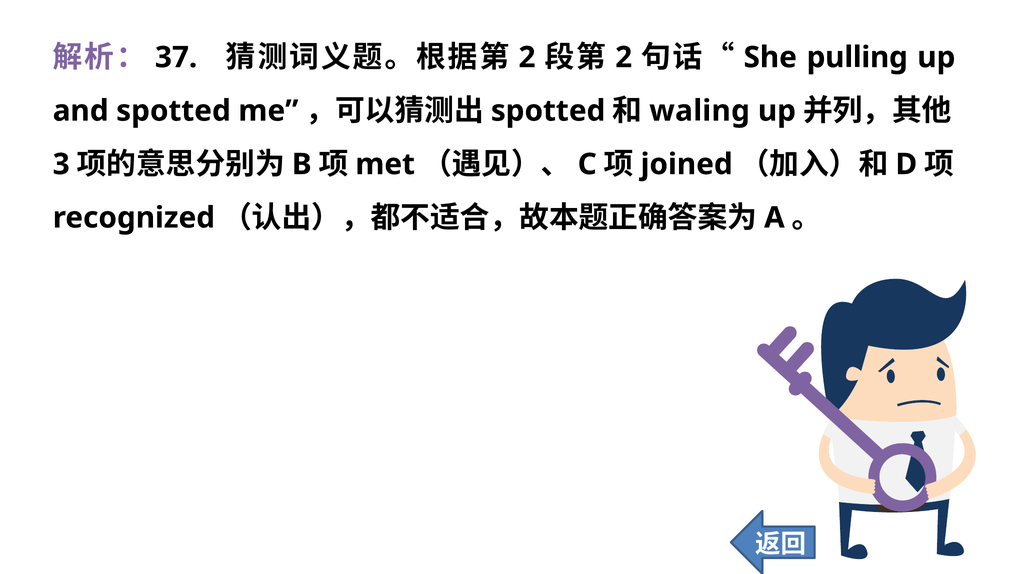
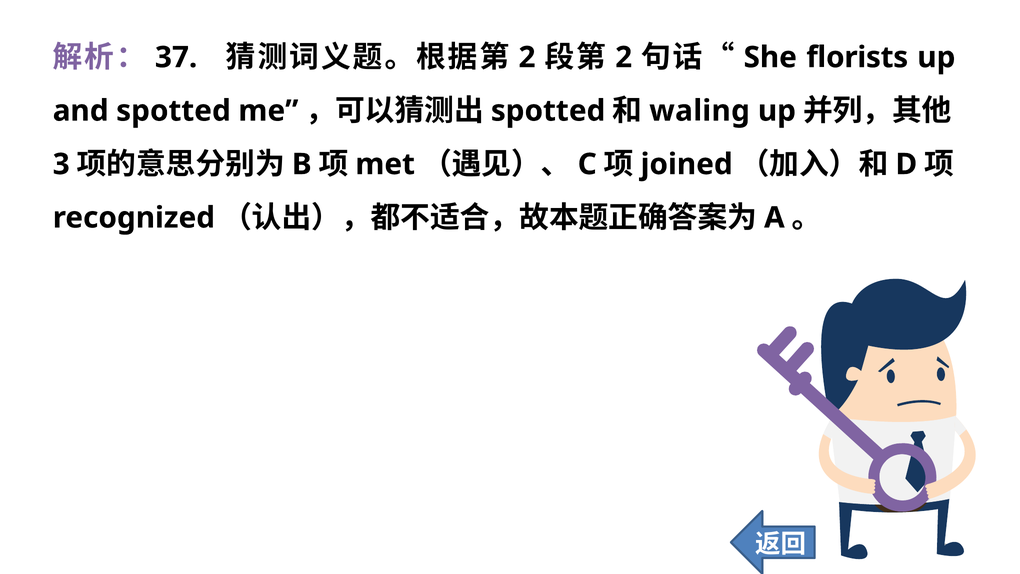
pulling: pulling -> florists (857, 57)
